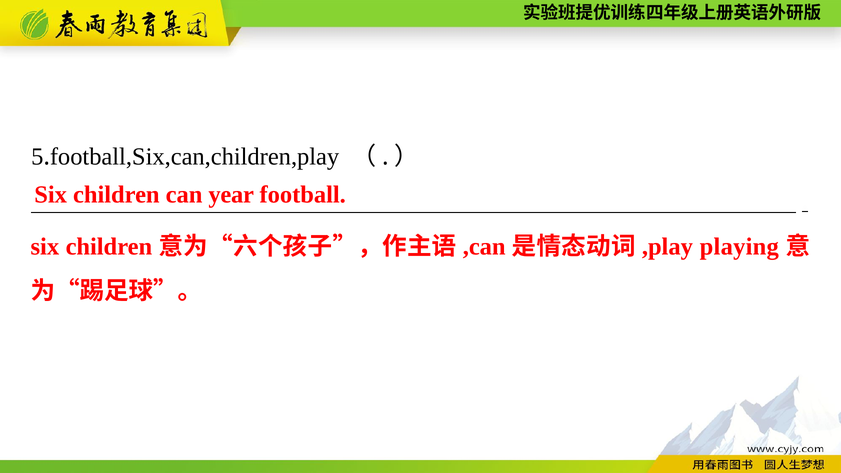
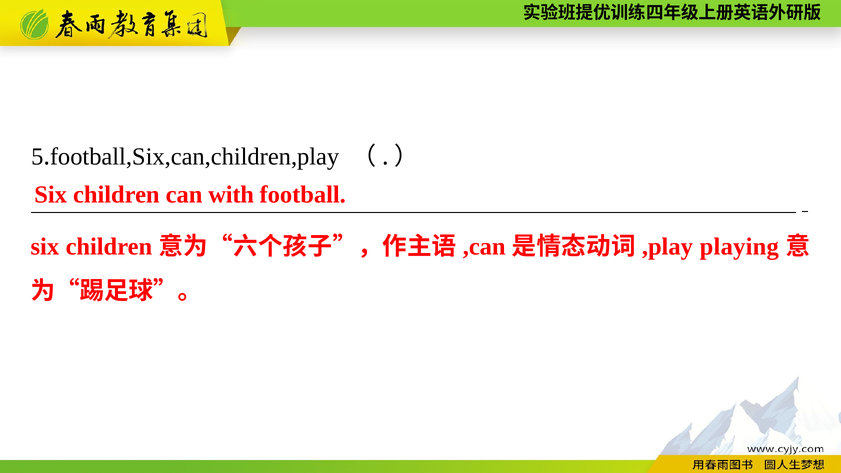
year: year -> with (231, 195)
